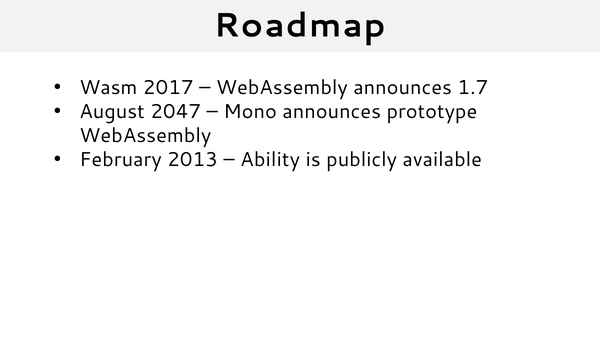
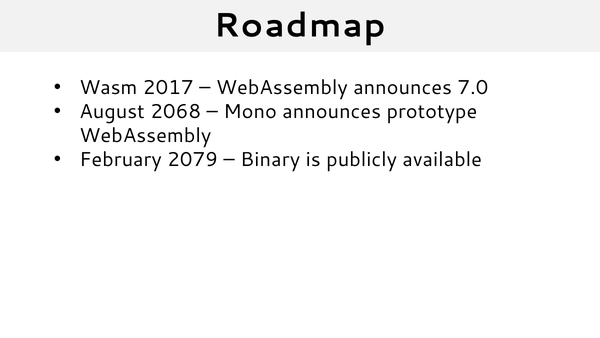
1.7: 1.7 -> 7.0 (473, 88)
2047: 2047 -> 2068 (176, 112)
2013: 2013 -> 2079 (193, 160)
Ability: Ability -> Binary (270, 160)
